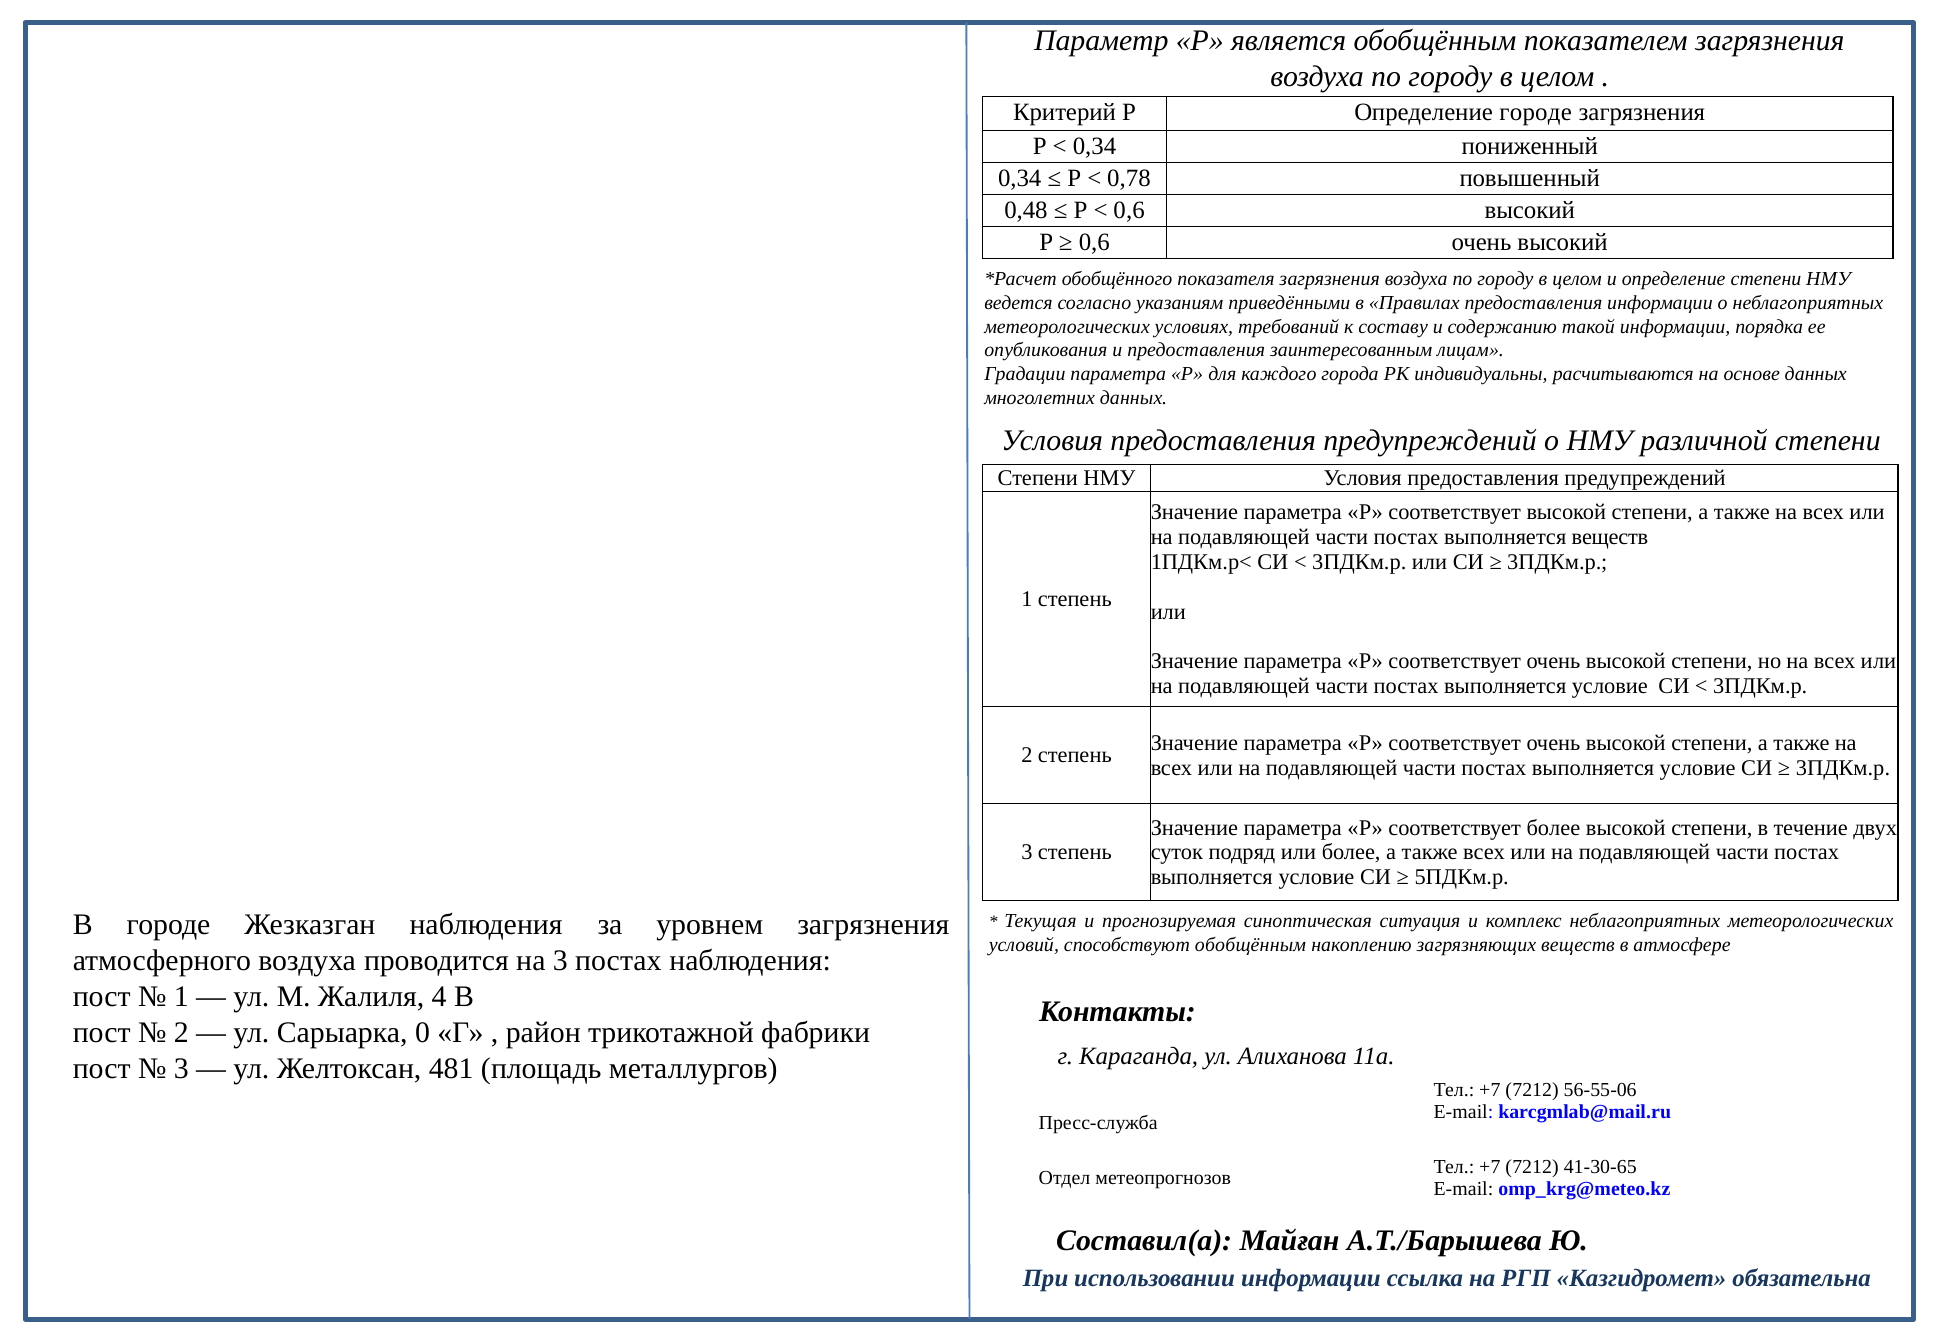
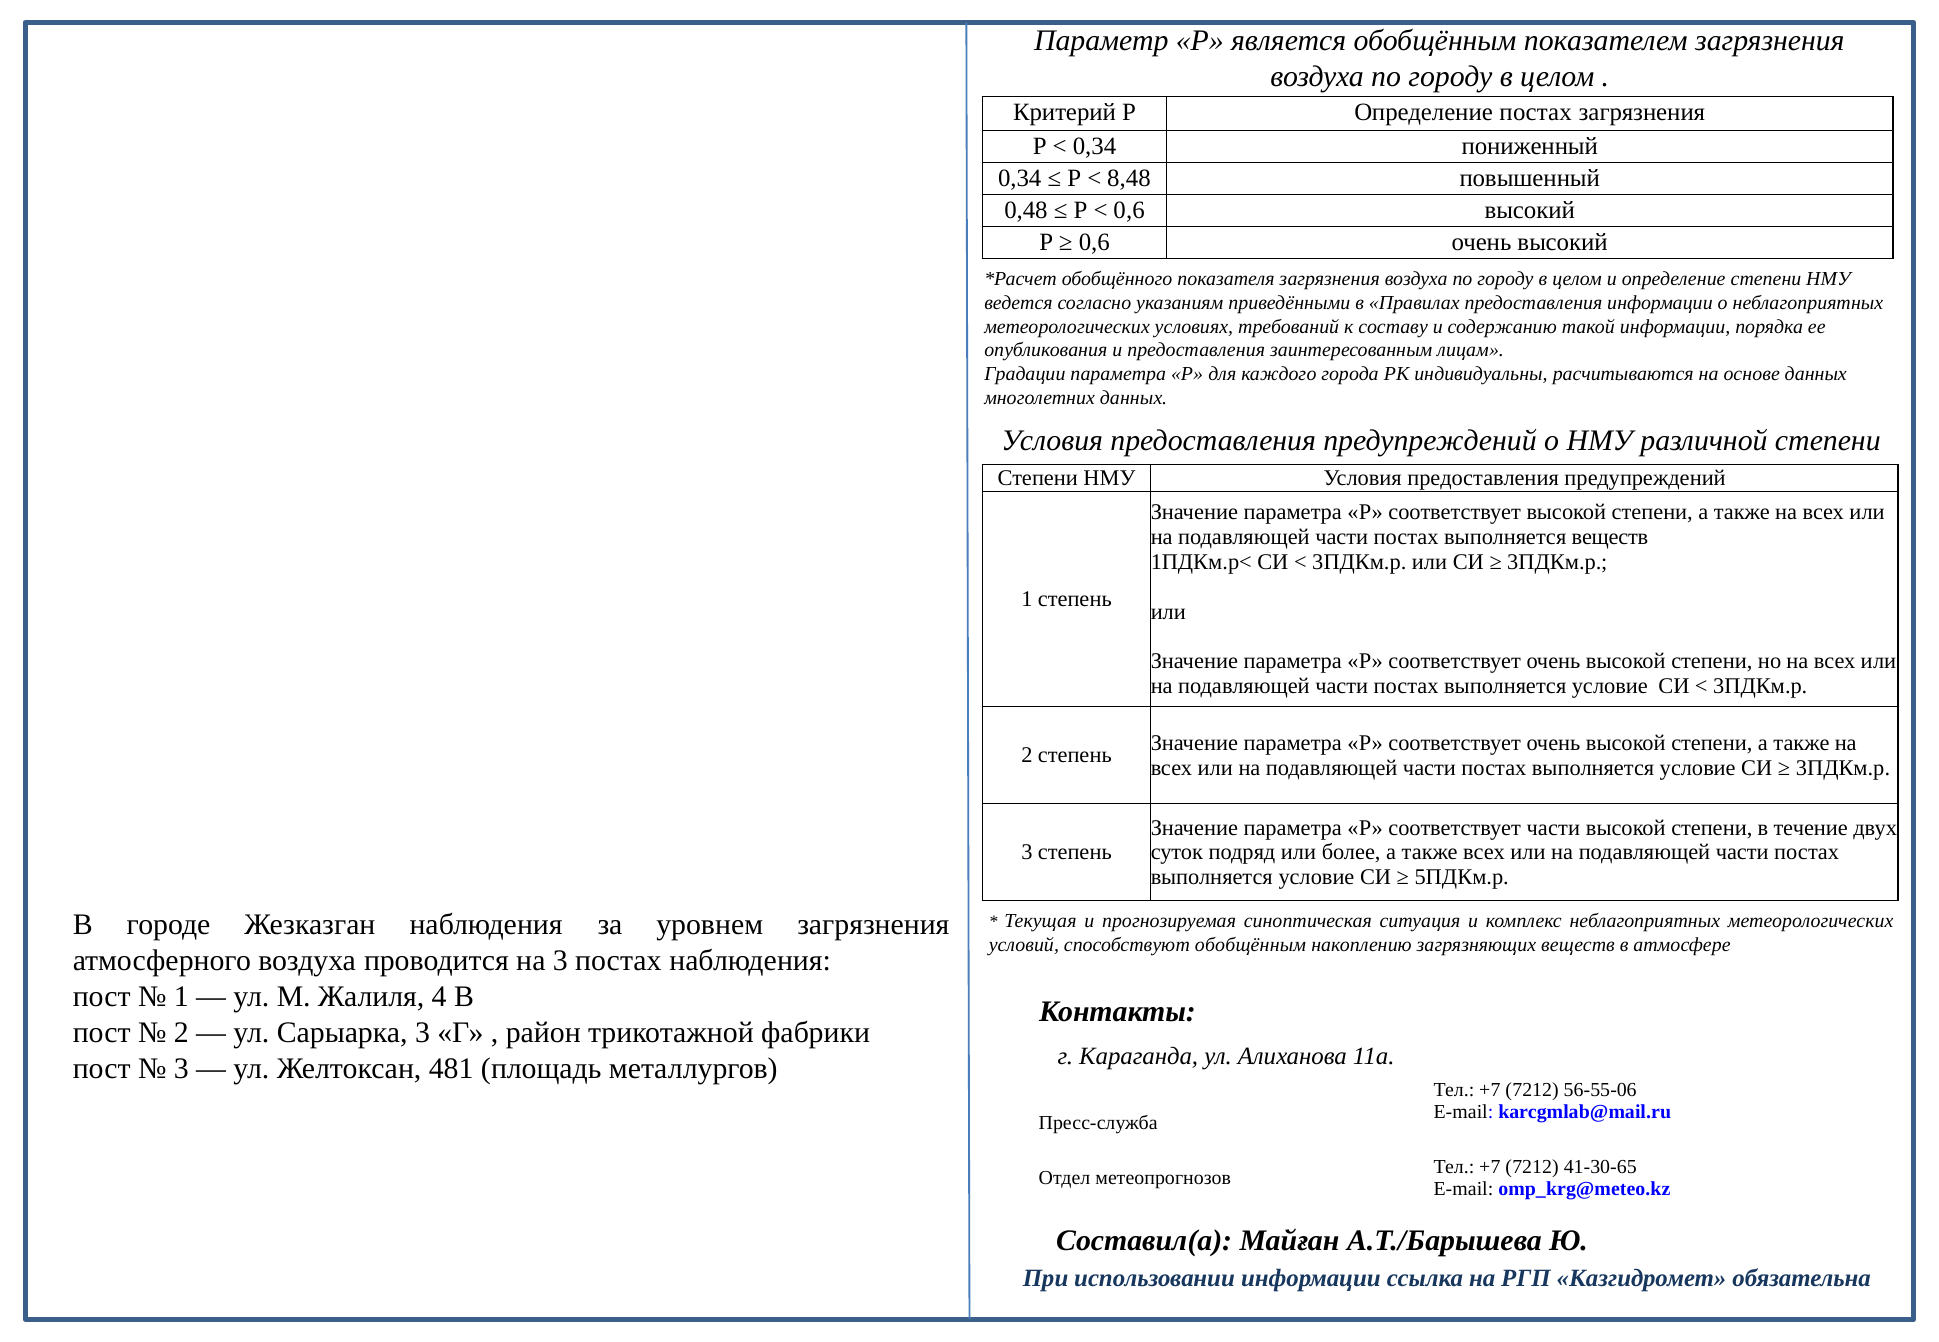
Определение городе: городе -> постах (1536, 112)
0,78: 0,78 -> 8,48 (1129, 179)
соответствует более: более -> части (1553, 828)
Сарыарка 0: 0 -> 3 (422, 1033)
